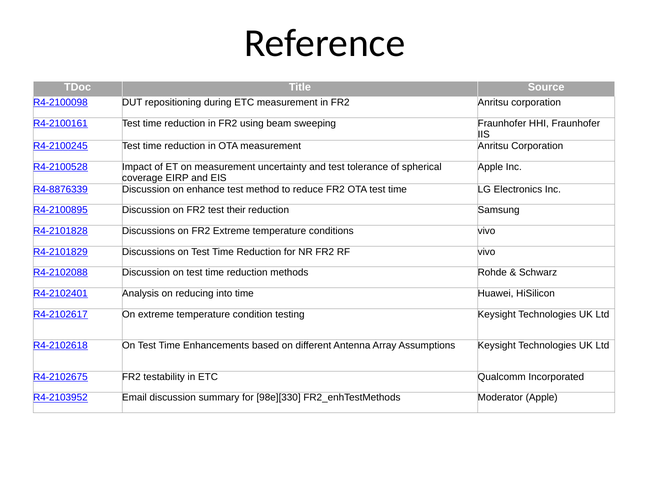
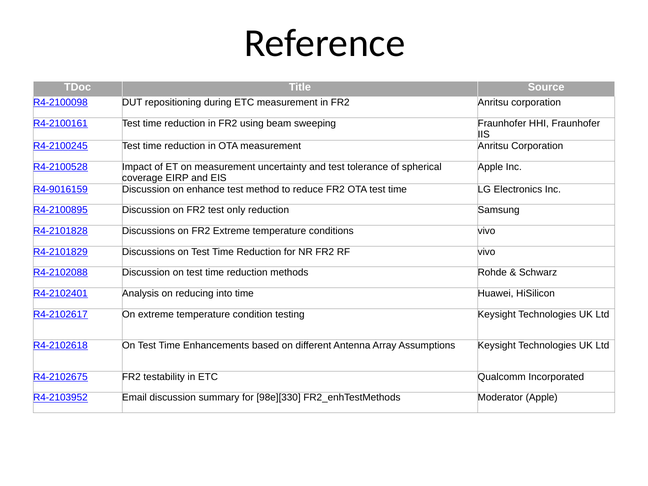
R4-8876339: R4-8876339 -> R4-9016159 (60, 189)
their: their -> only (236, 210)
